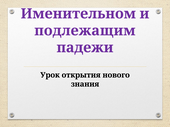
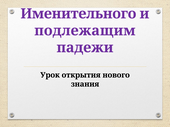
Именительном: Именительном -> Именительного (78, 14)
